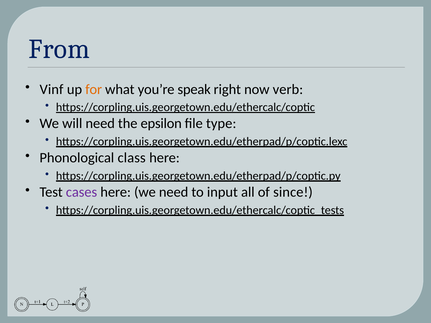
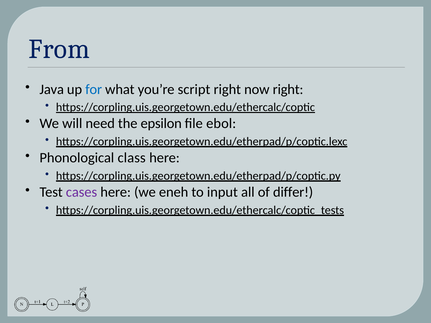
Vinf: Vinf -> Java (52, 89)
for colour: orange -> blue (94, 89)
speak: speak -> script (194, 89)
now verb: verb -> right (288, 89)
type: type -> ebol (221, 124)
we need: need -> eneh (174, 192)
since: since -> differ (293, 192)
